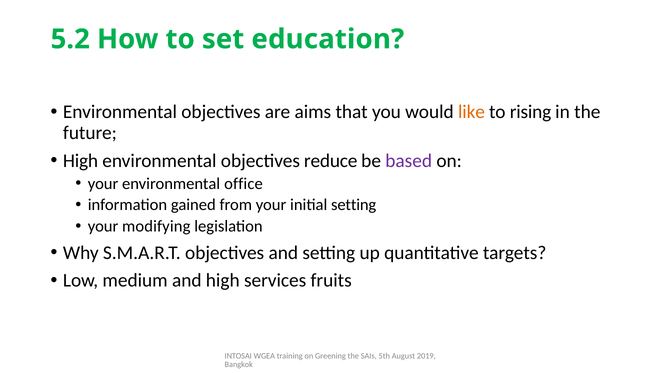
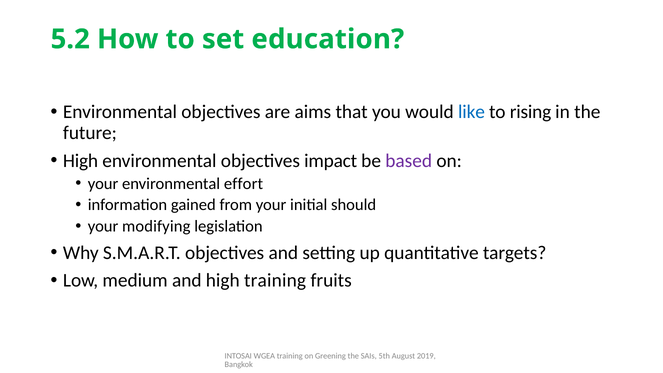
like colour: orange -> blue (471, 112)
reduce: reduce -> impact (331, 161)
office: office -> effort (244, 184)
initial setting: setting -> should (354, 205)
high services: services -> training (275, 280)
